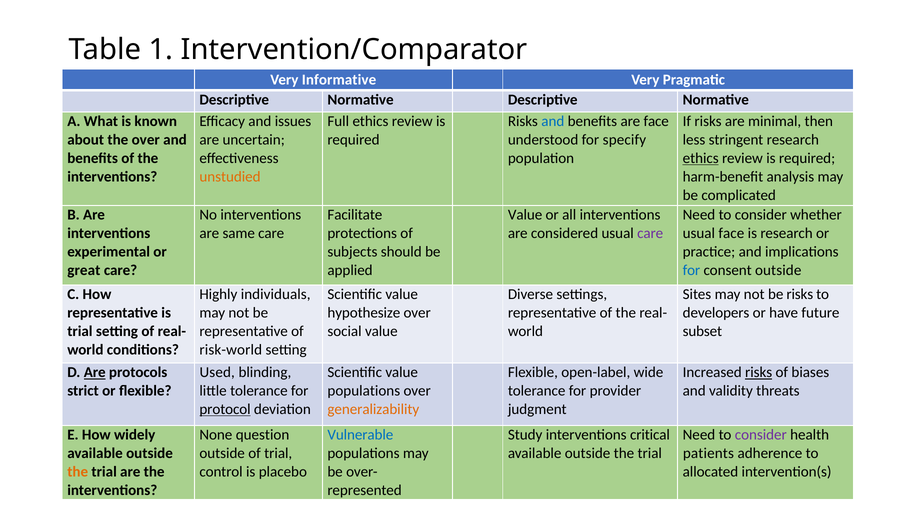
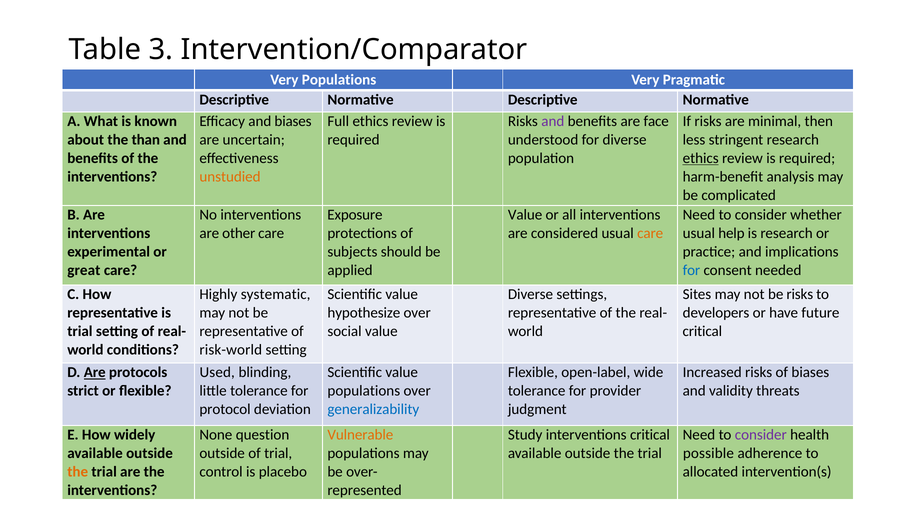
1: 1 -> 3 (161, 49)
Very Informative: Informative -> Populations (339, 80)
and issues: issues -> biases (293, 121)
and colour: blue -> purple (553, 121)
the over: over -> than (146, 140)
for specify: specify -> diverse (625, 140)
Facilitate: Facilitate -> Exposure (355, 215)
same: same -> other (239, 233)
care colour: purple -> orange (650, 233)
usual face: face -> help (731, 233)
consent outside: outside -> needed (778, 270)
individuals: individuals -> systematic (276, 294)
subset: subset -> critical (702, 331)
risks underline: present -> none (759, 372)
protocol underline: present -> none (225, 409)
generalizability colour: orange -> blue (373, 409)
Vulnerable colour: blue -> orange (360, 435)
patients: patients -> possible (708, 453)
